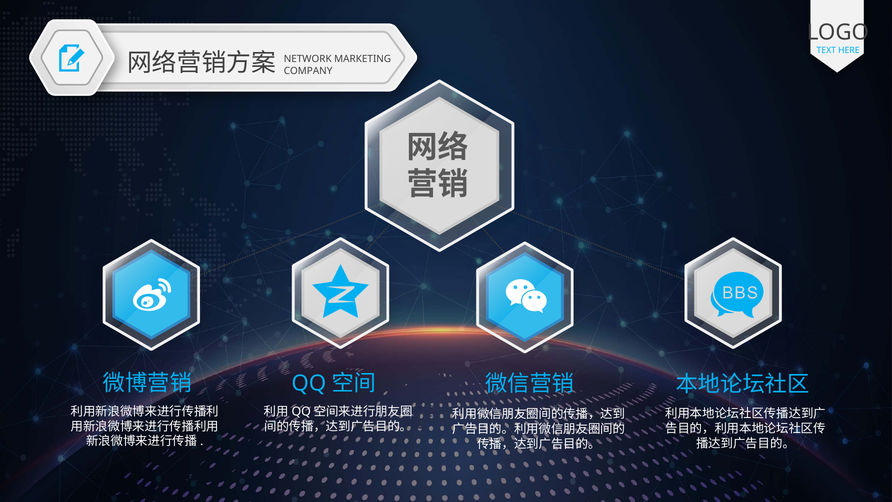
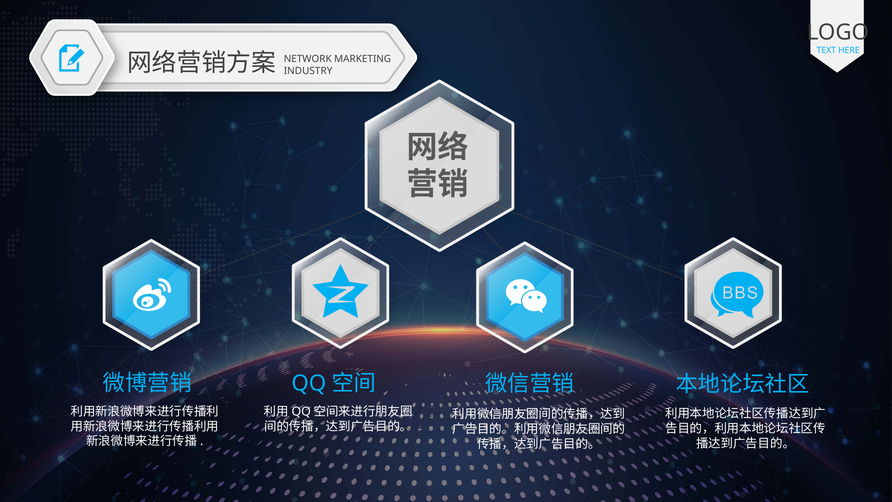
COMPANY: COMPANY -> INDUSTRY (308, 71)
